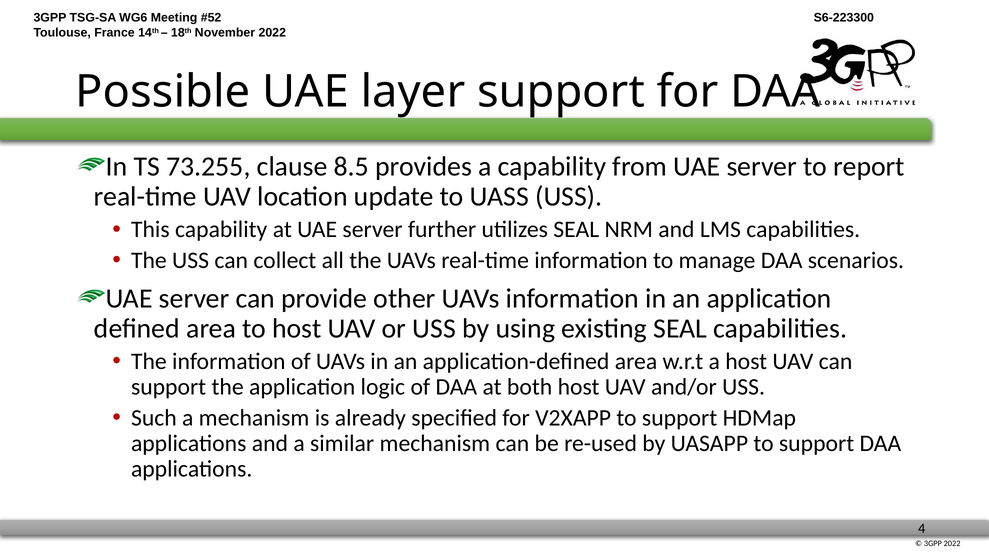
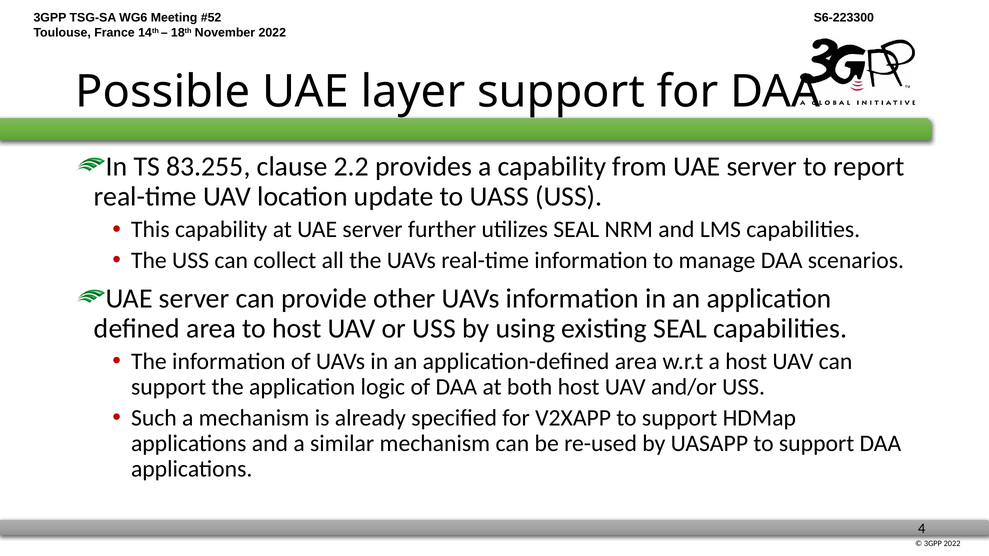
73.255: 73.255 -> 83.255 (208, 167)
8.5: 8.5 -> 2.2 (351, 167)
